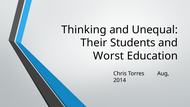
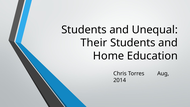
Thinking: Thinking -> Students (84, 30)
Worst: Worst -> Home (109, 56)
